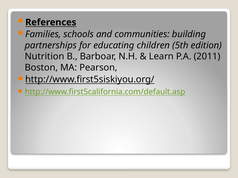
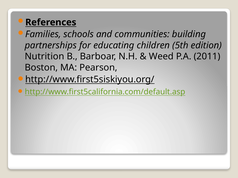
Learn: Learn -> Weed (161, 57)
